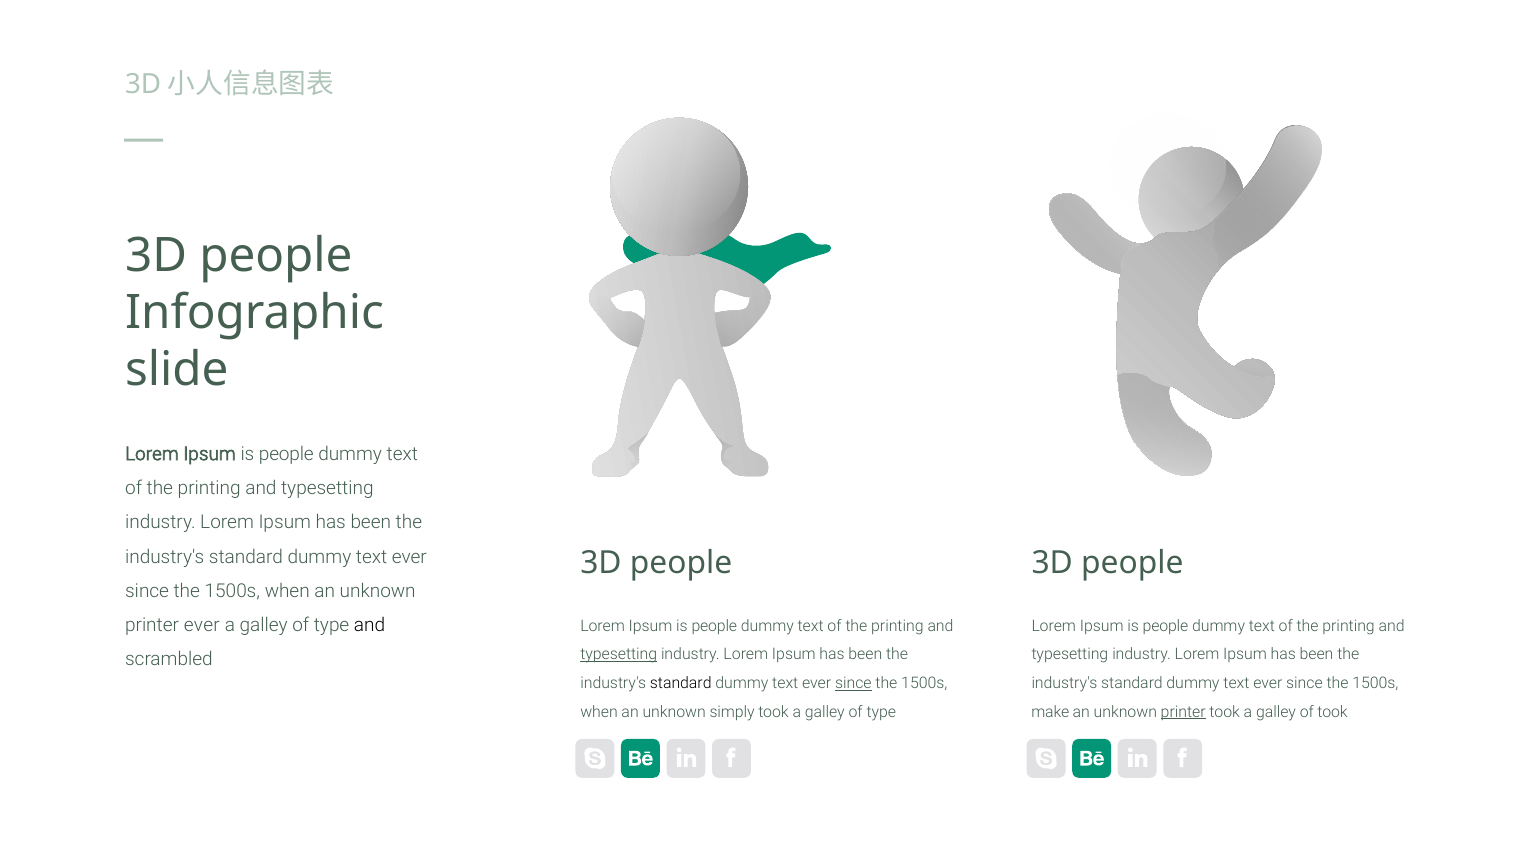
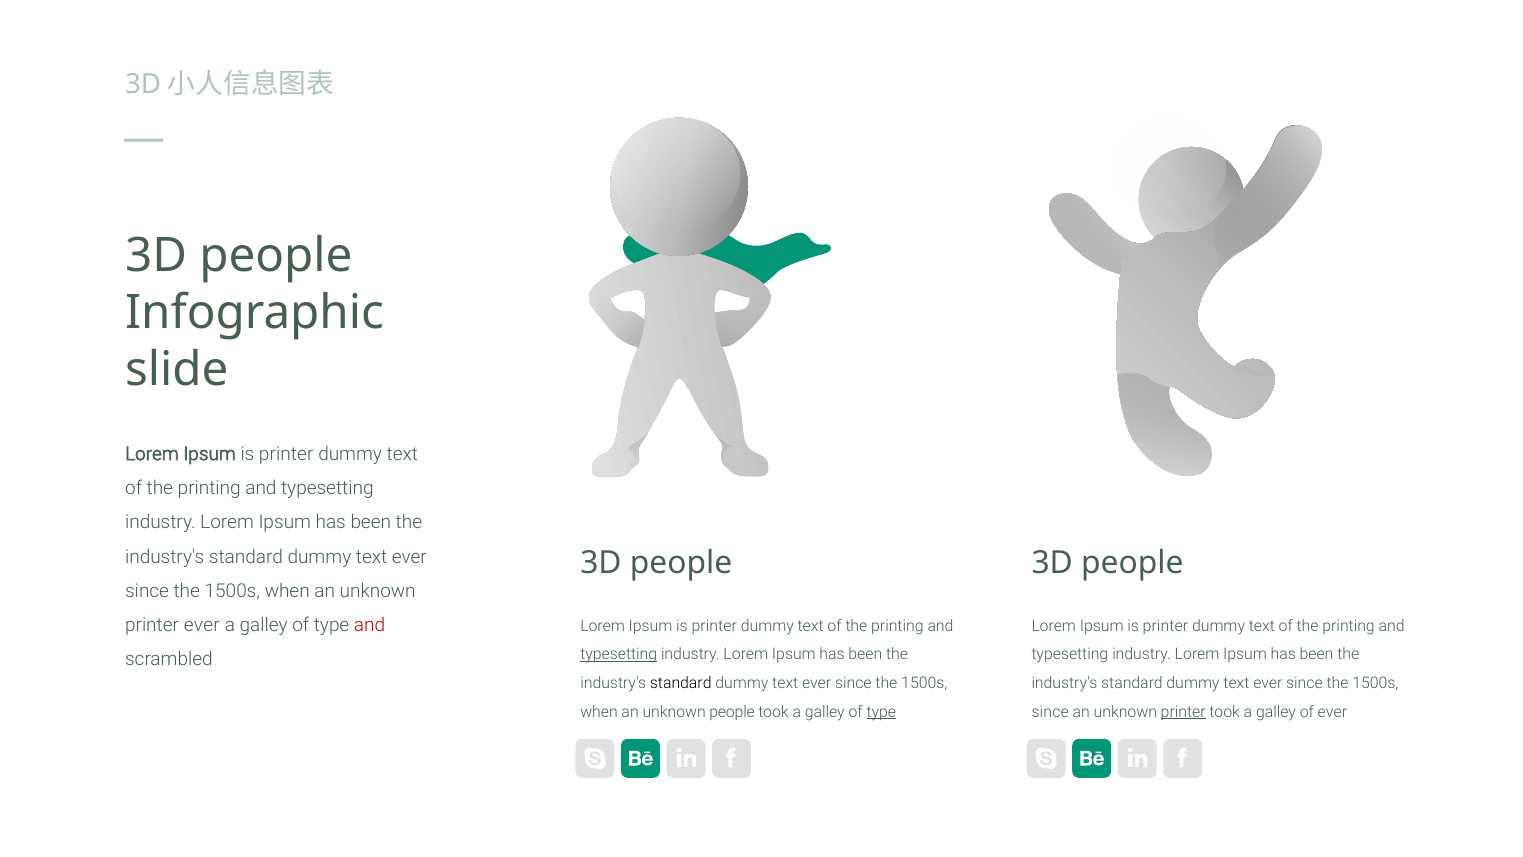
people: people -> printer (286, 454)
and colour: black -> red (370, 625)
people: people -> printer (714, 626)
people: people -> printer (1165, 626)
since underline: present -> none (853, 683)
unknown simply: simply -> people (732, 712)
type underline: none -> present (881, 712)
make: make -> since (1050, 712)
of took: took -> ever (1332, 712)
